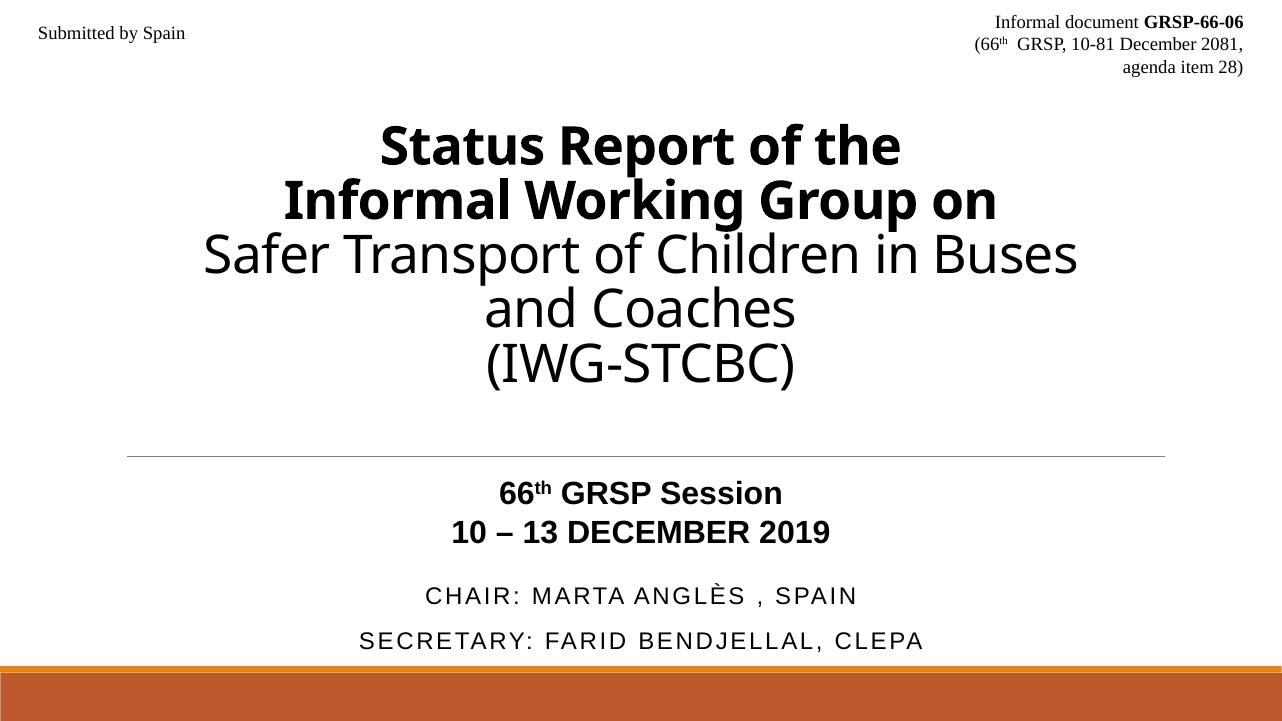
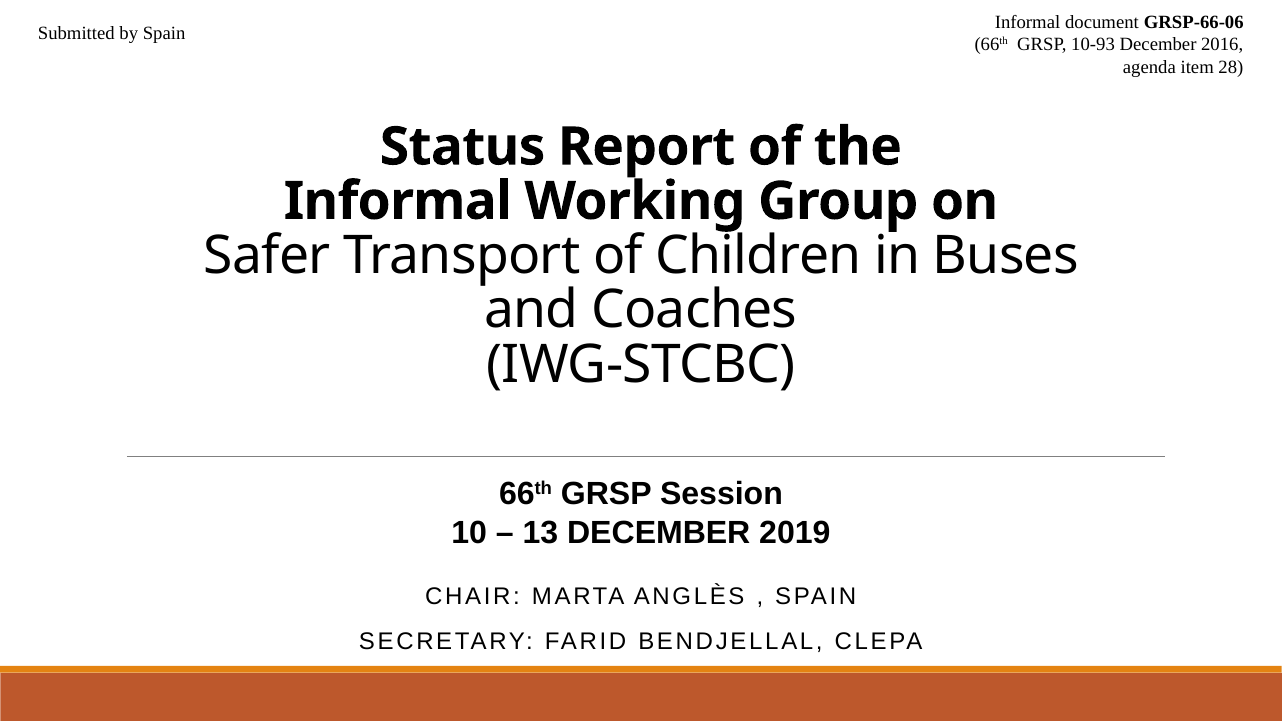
10-81: 10-81 -> 10-93 (1093, 44)
2081: 2081 -> 2016 (1222, 44)
